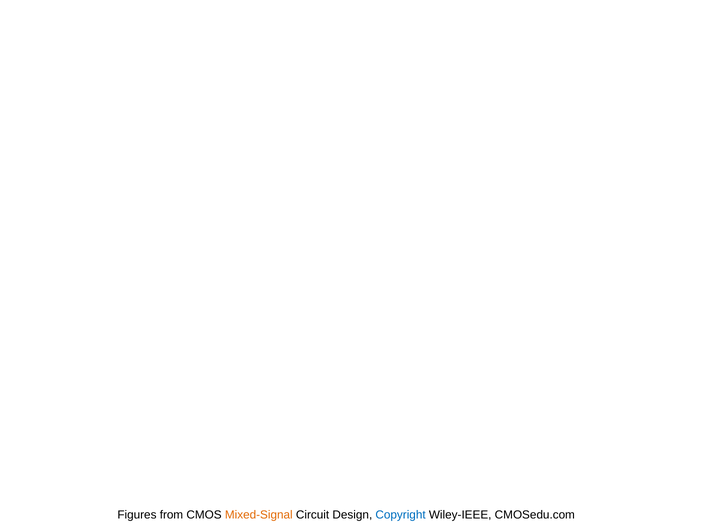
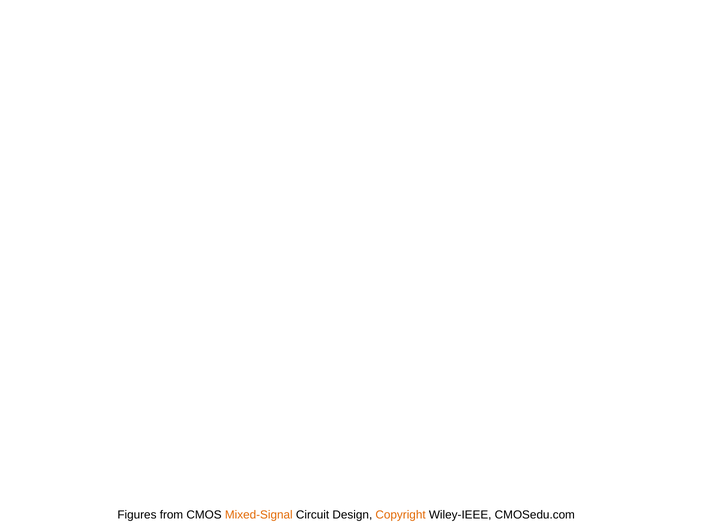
Copyright colour: blue -> orange (401, 515)
